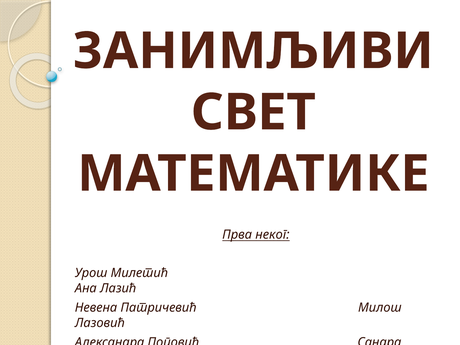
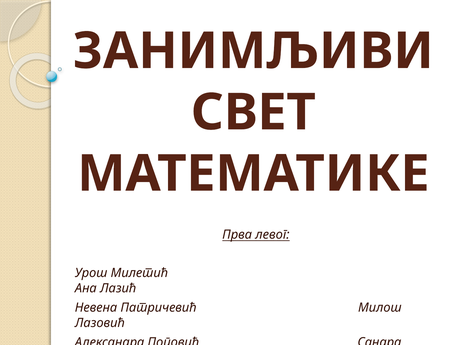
неког: неког -> левог (272, 235)
